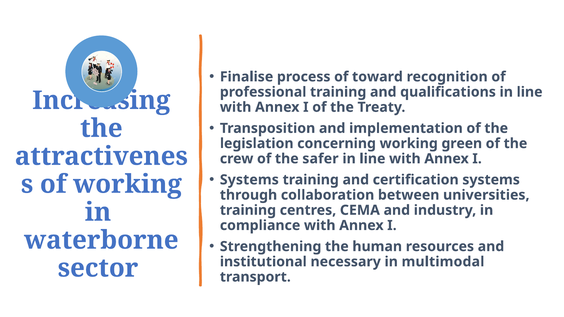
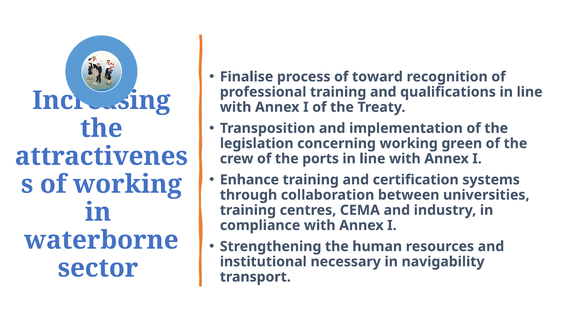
safer: safer -> ports (321, 159)
Systems: Systems -> Enhance (249, 180)
multimodal: multimodal -> navigability (443, 262)
